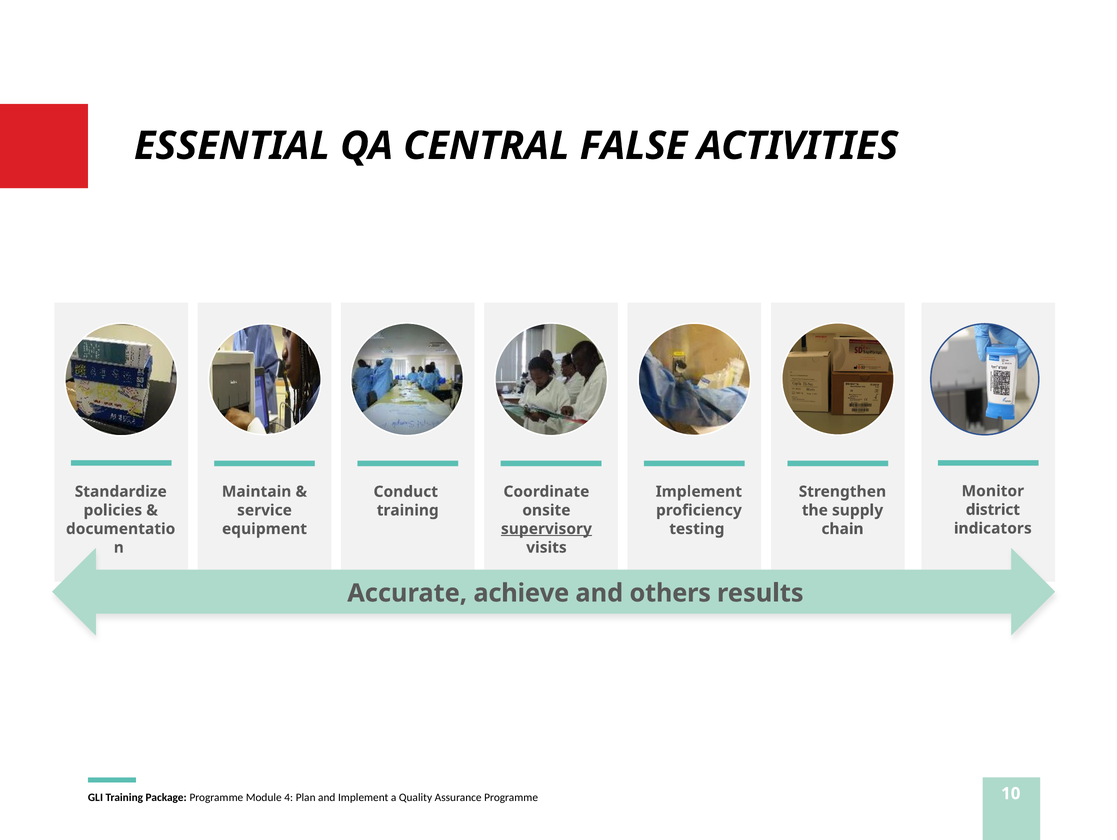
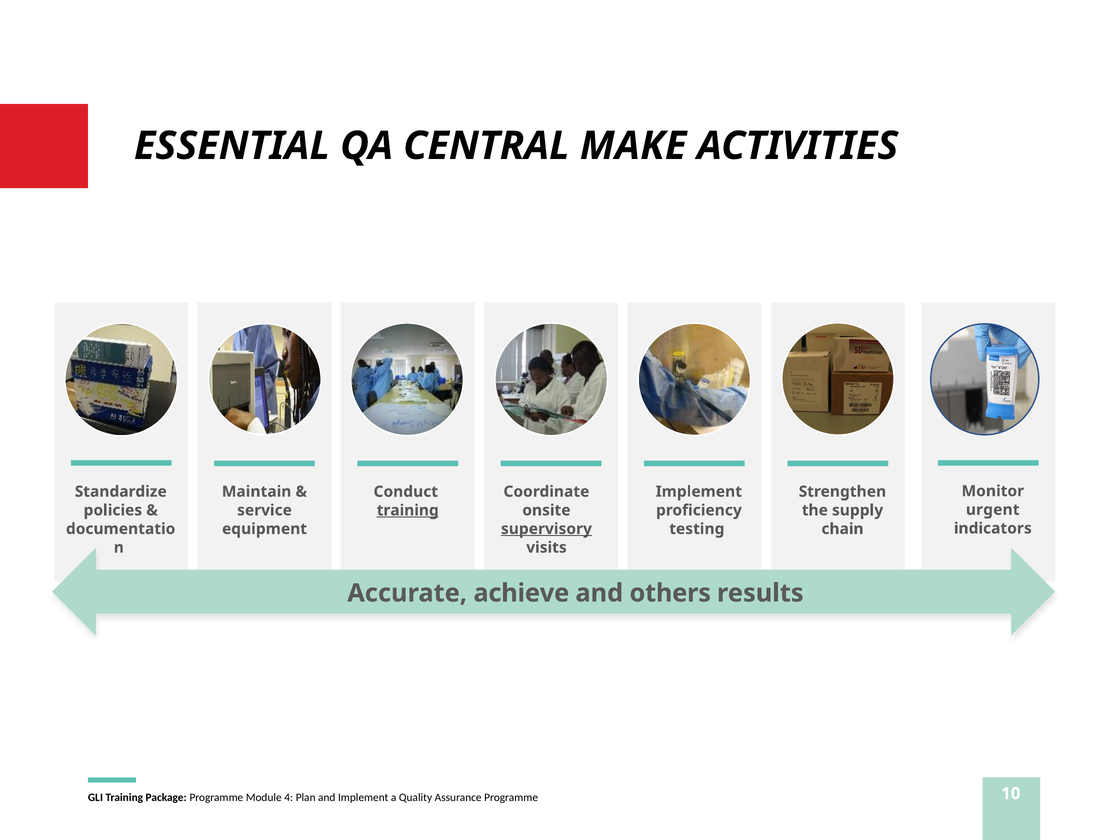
FALSE: FALSE -> MAKE (633, 146)
district: district -> urgent (993, 510)
training underline: none -> present (408, 511)
